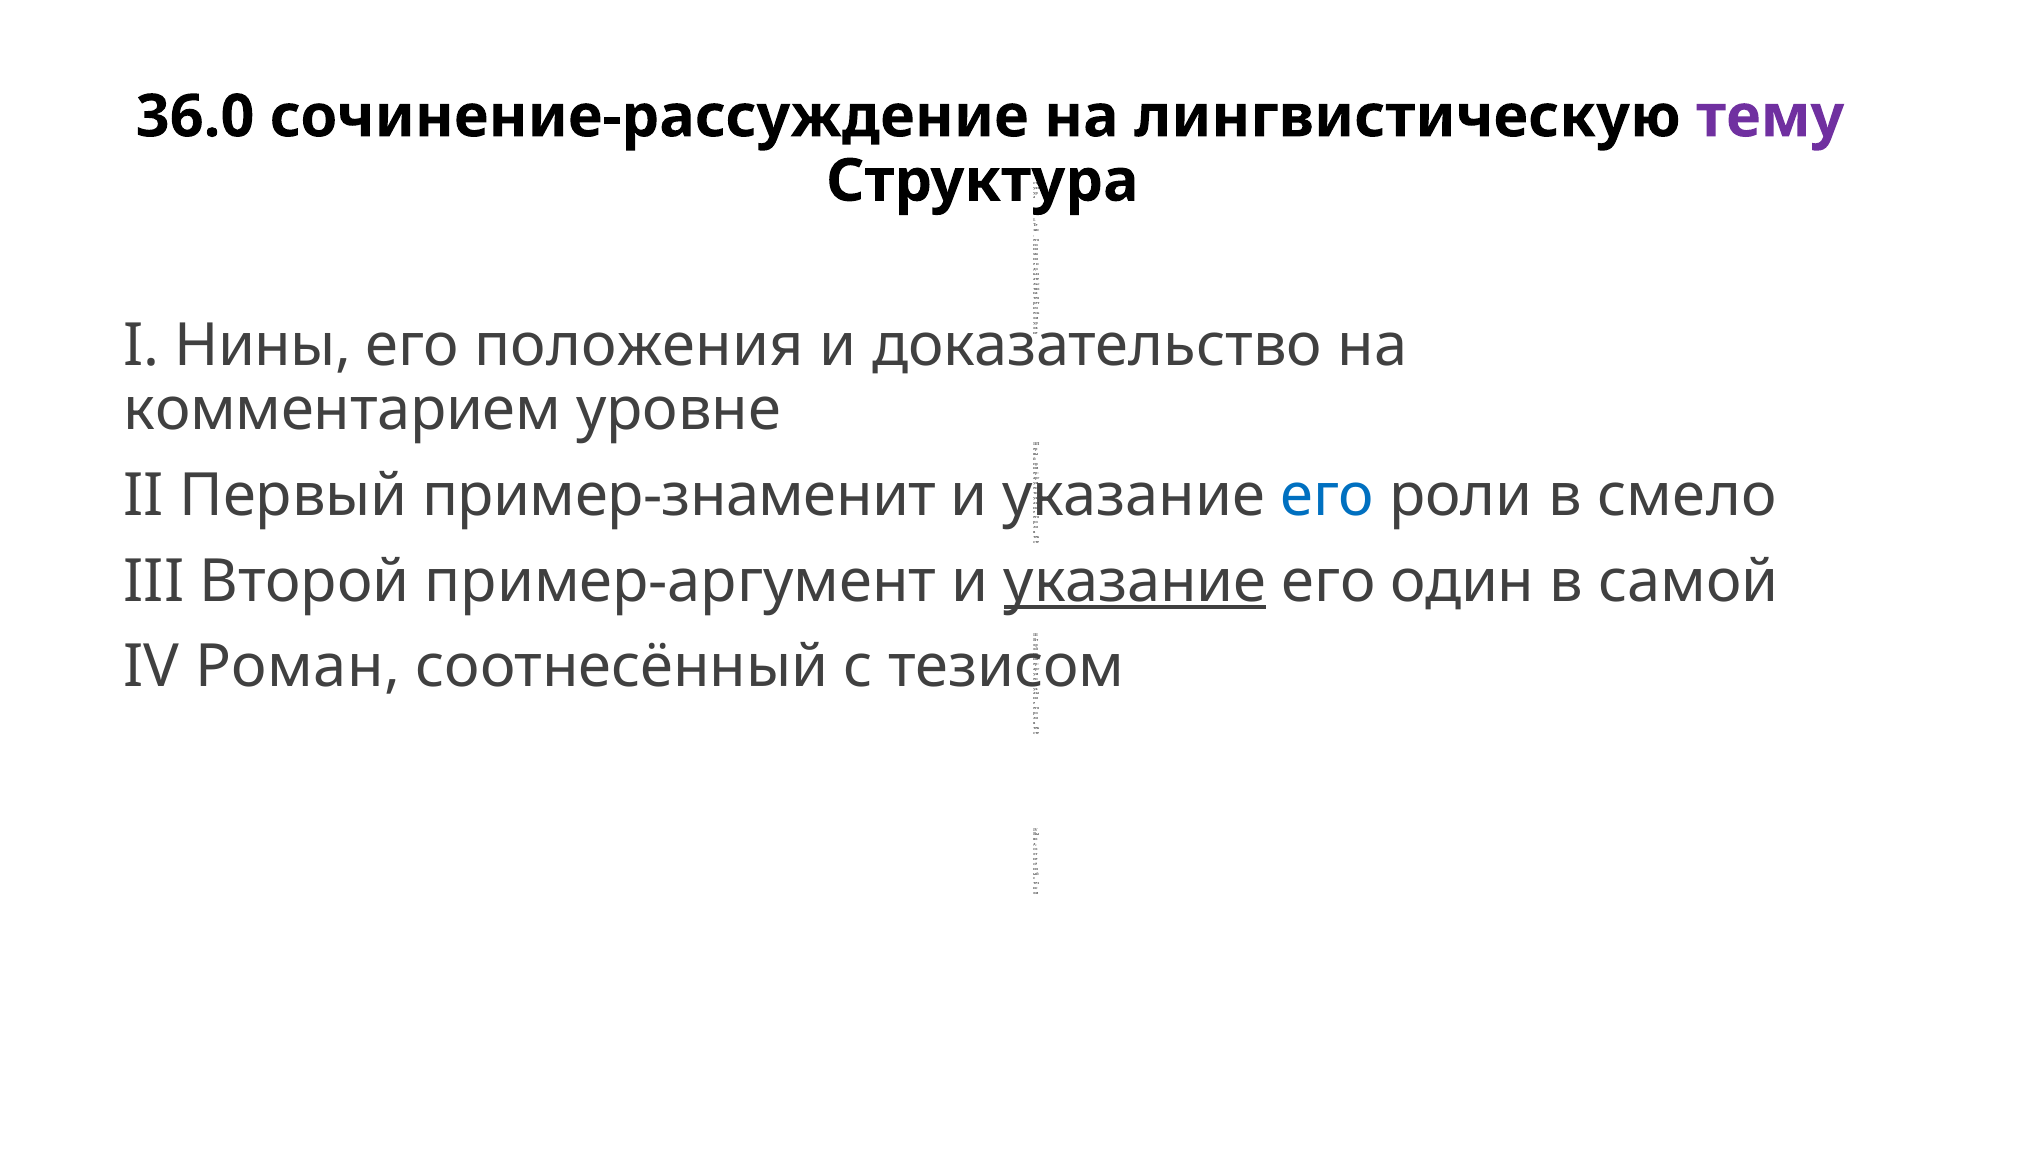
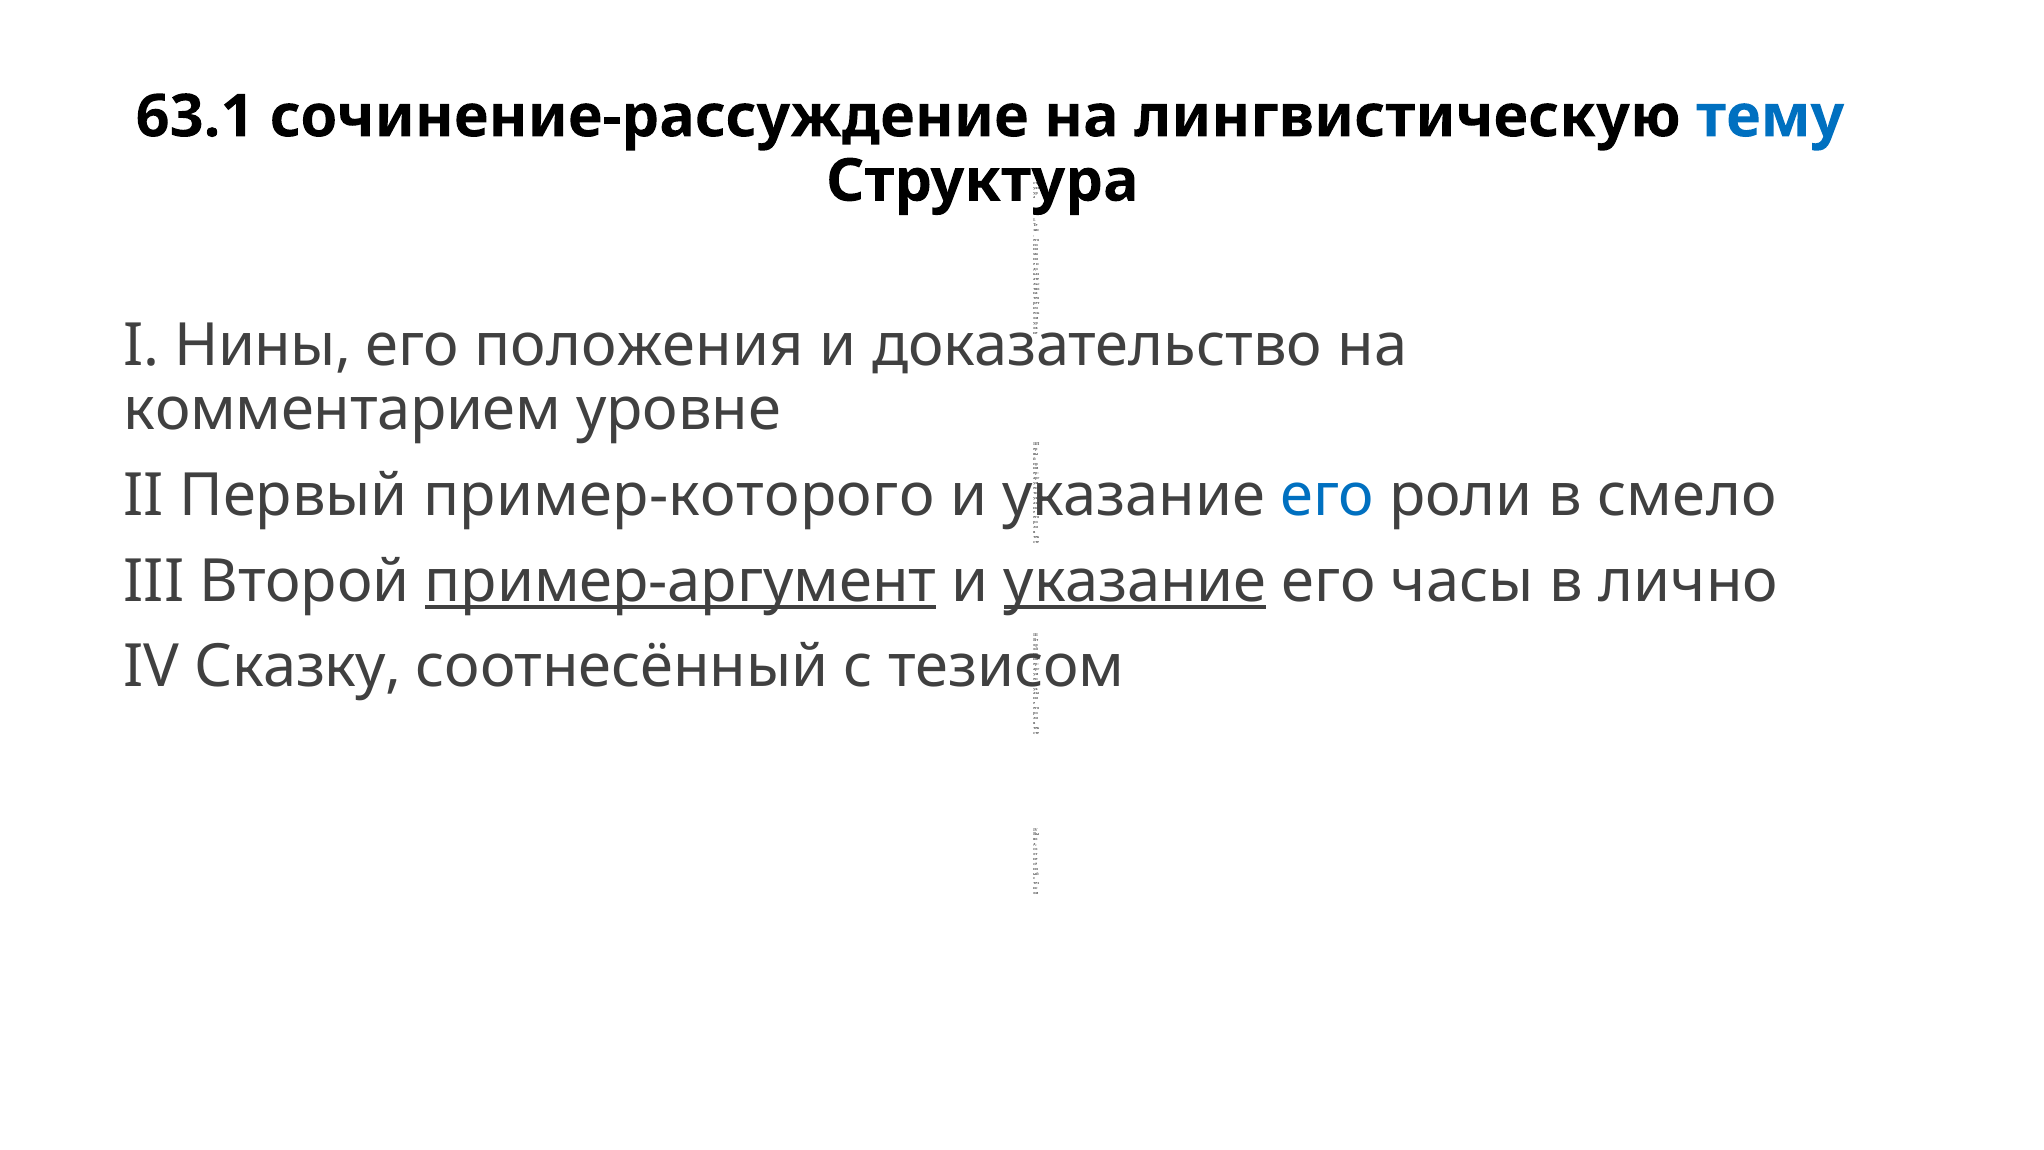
36.0: 36.0 -> 63.1 (195, 117)
тему colour: purple -> blue (1770, 117)
пример-знаменит: пример-знаменит -> пример-которого (679, 496)
пример-аргумент underline: none -> present (681, 581)
один: один -> часы (1462, 581)
самой: самой -> лично (1688, 581)
Роман: Роман -> Сказку (298, 667)
